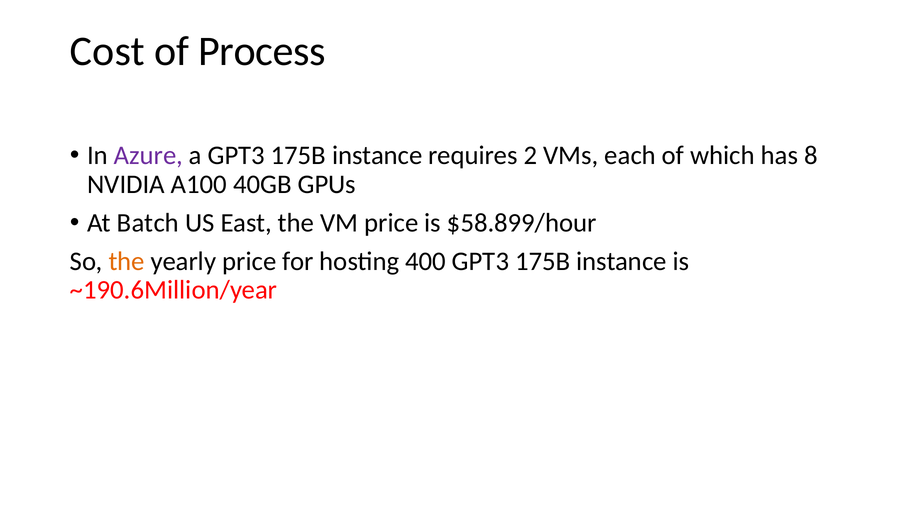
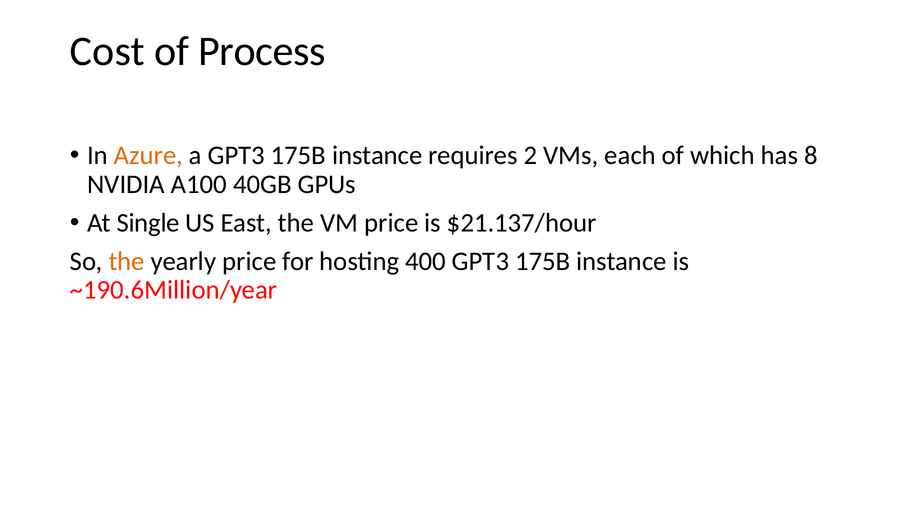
Azure colour: purple -> orange (148, 155)
Batch: Batch -> Single (148, 222)
$58.899/hour: $58.899/hour -> $21.137/hour (522, 222)
